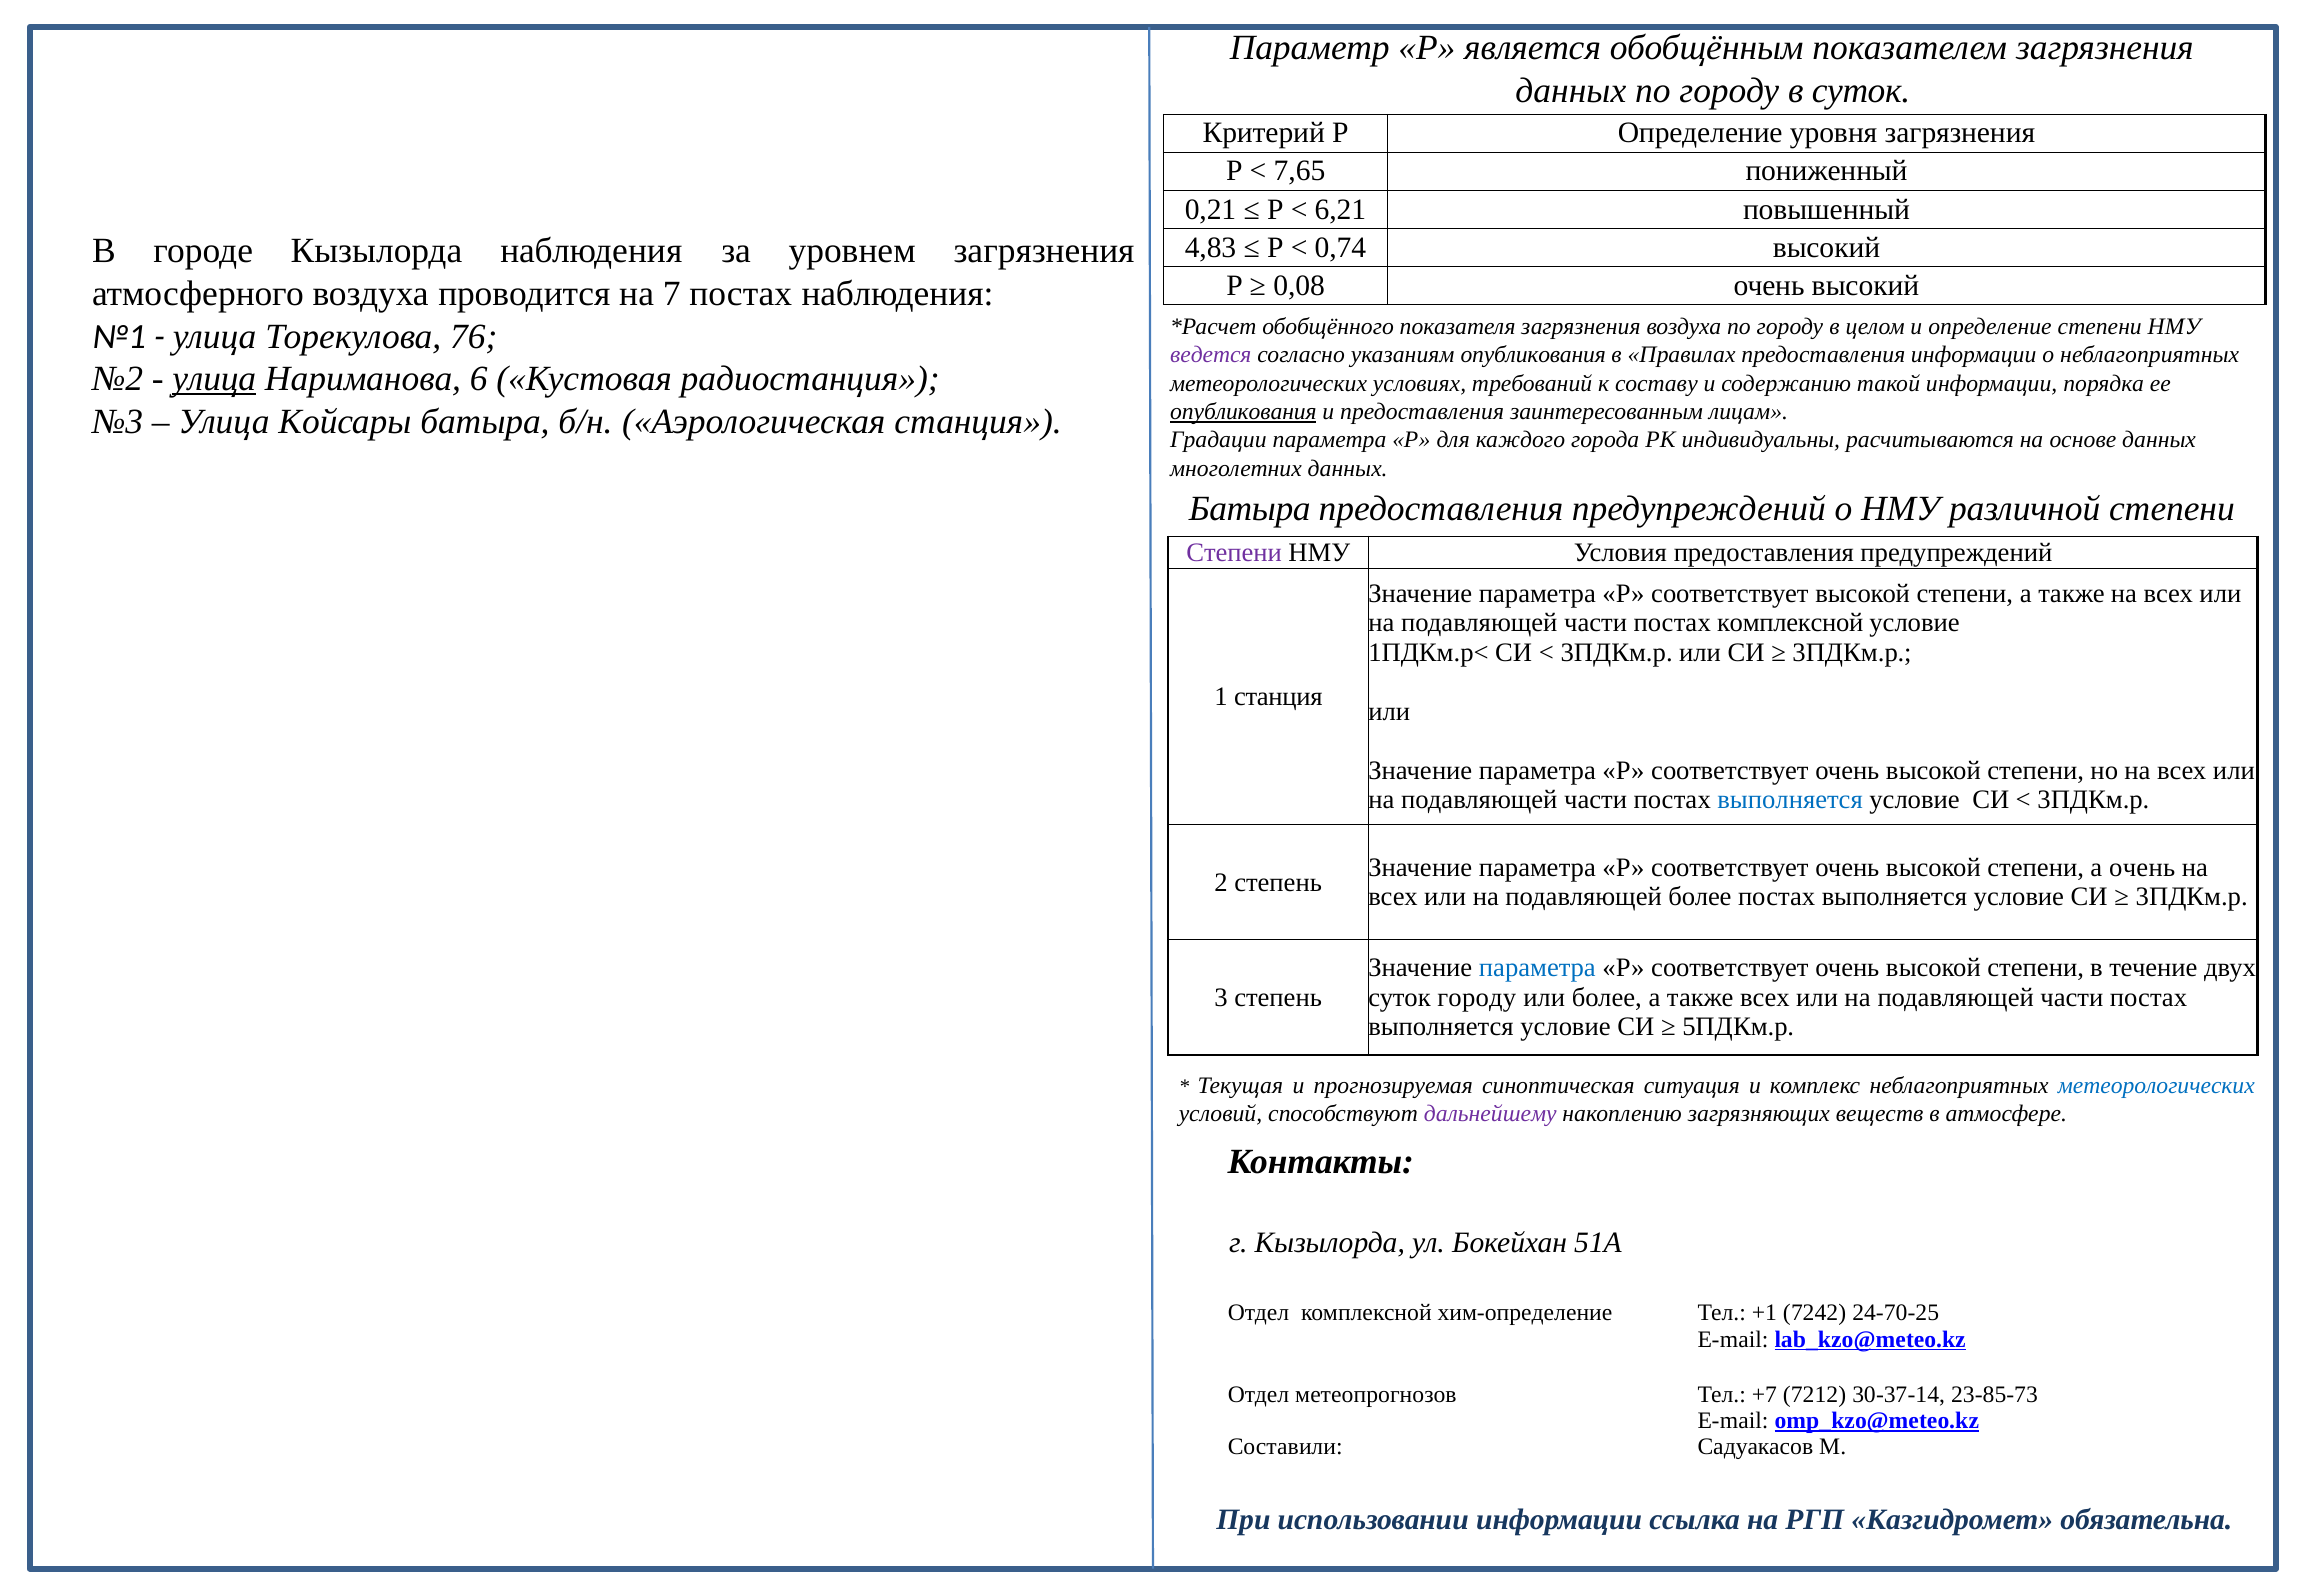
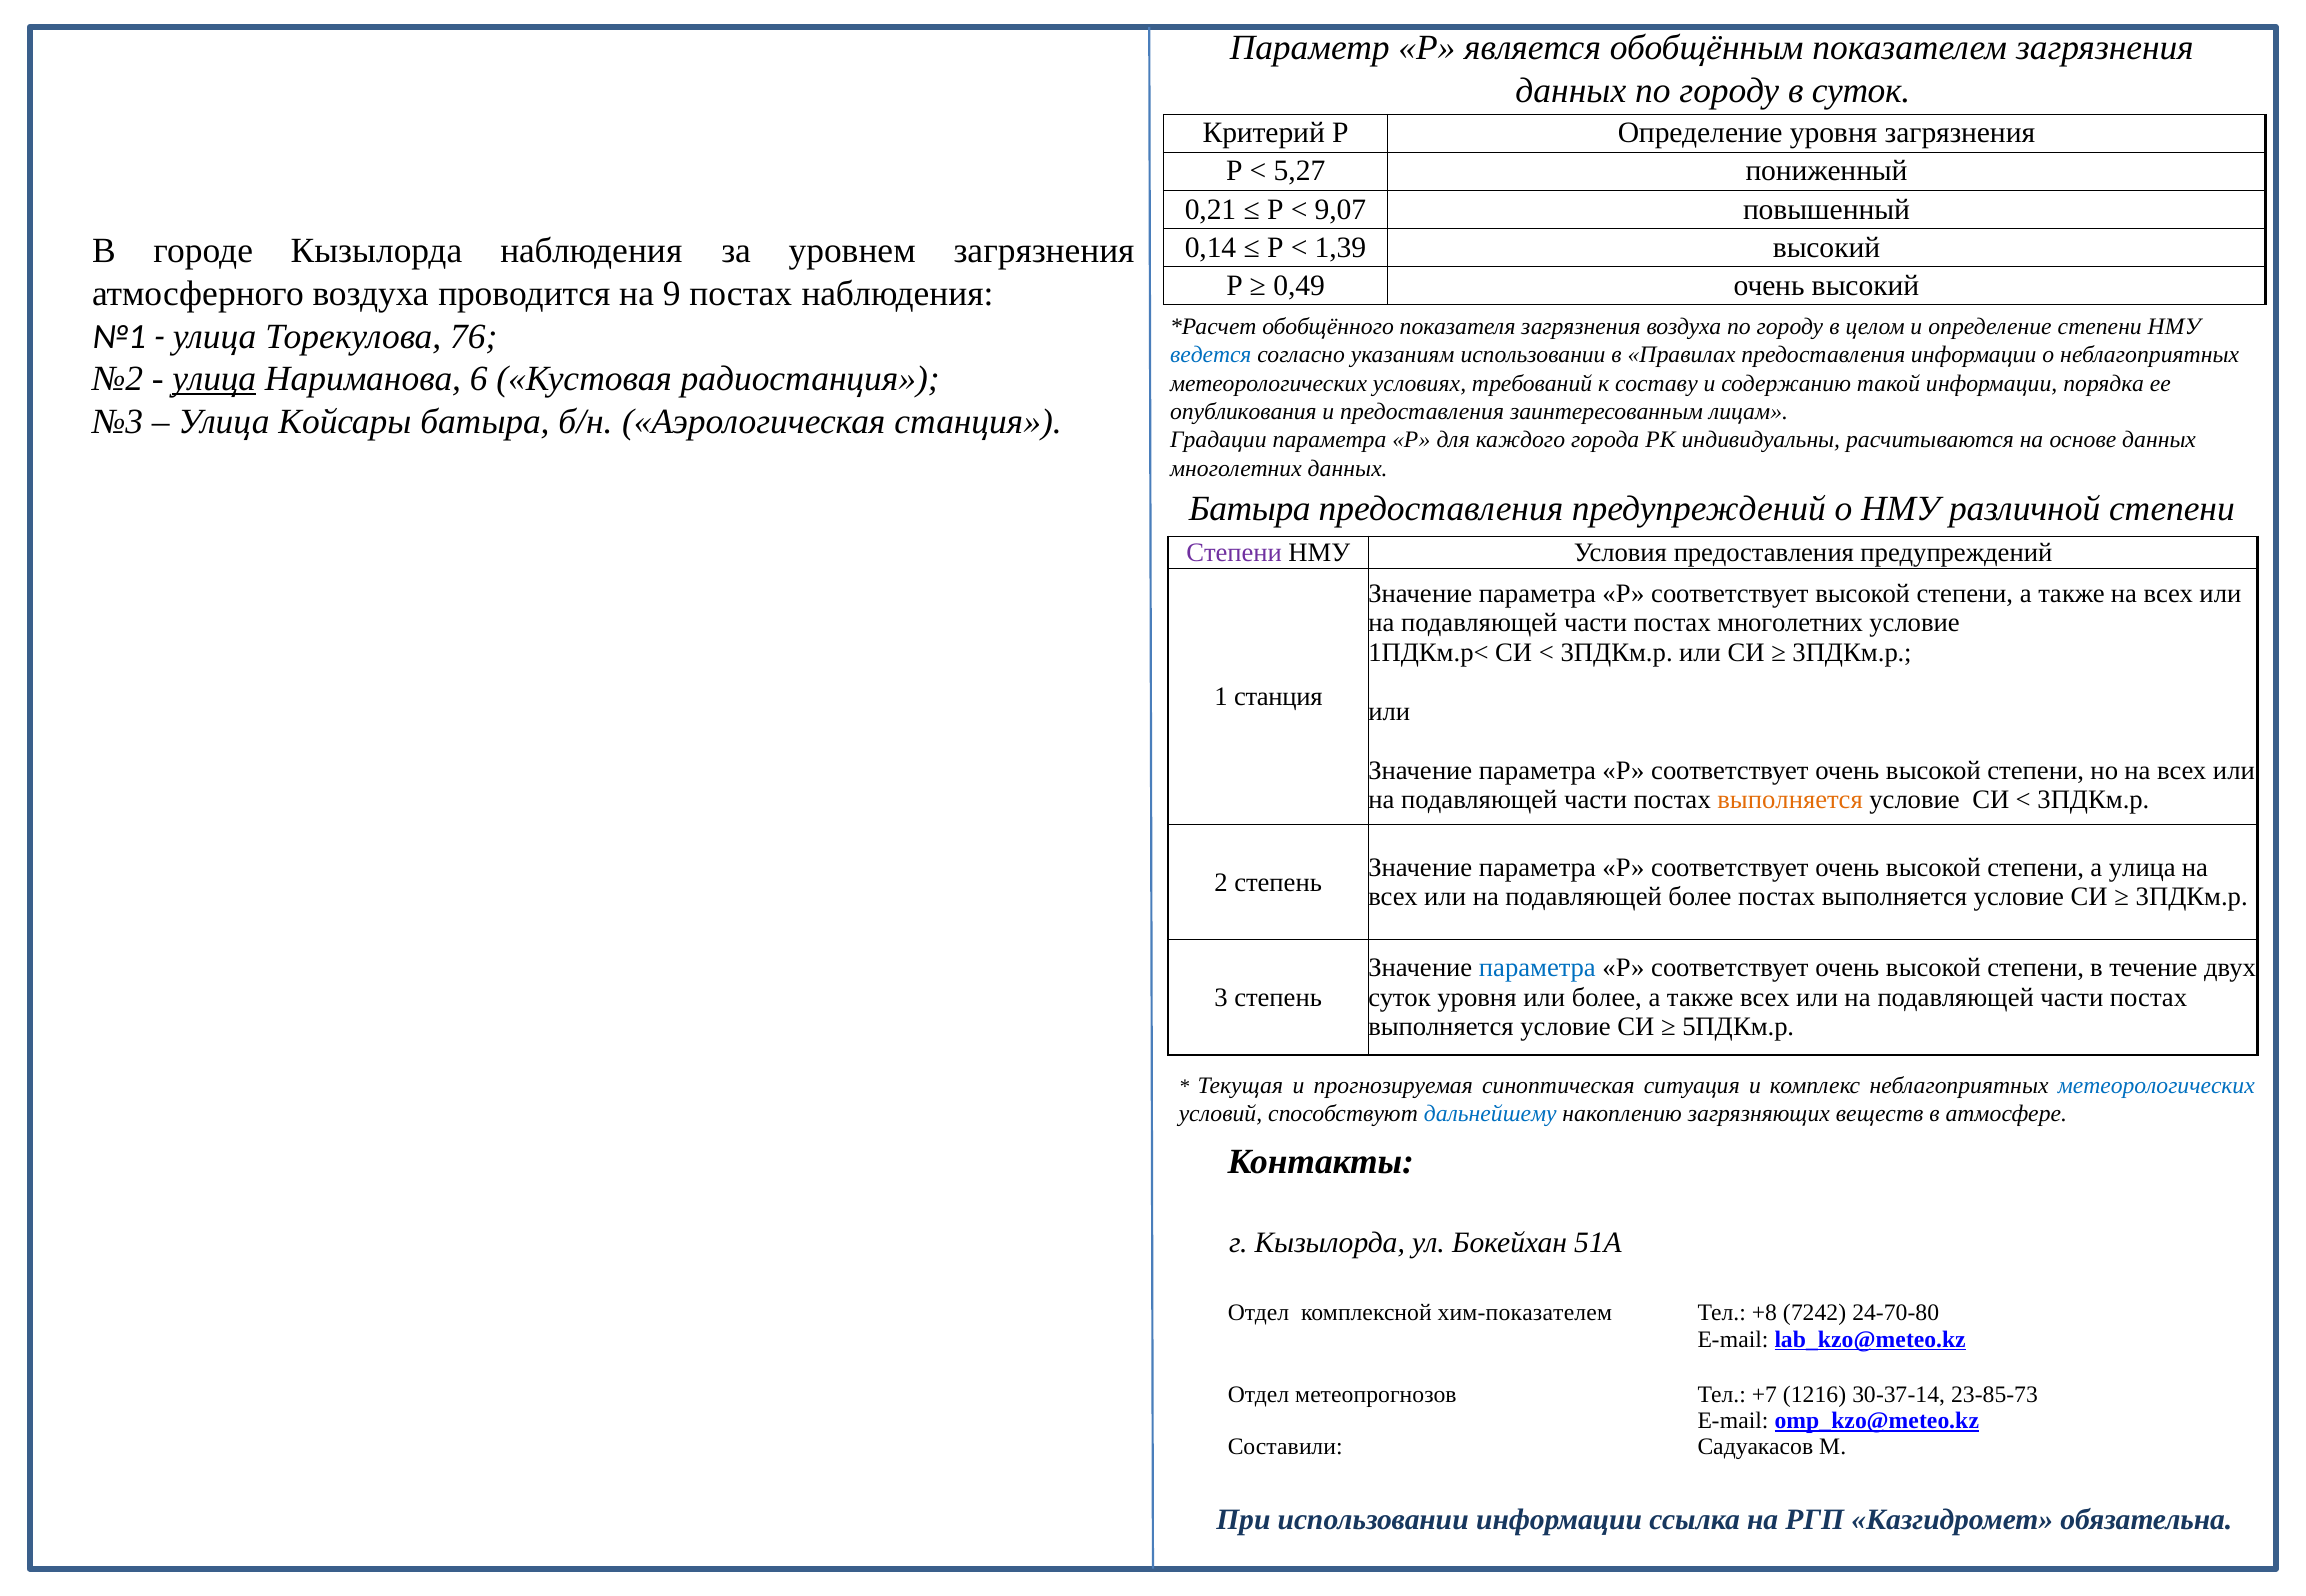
7,65: 7,65 -> 5,27 (1299, 171)
6,21: 6,21 -> 9,07 (1340, 209)
4,83: 4,83 -> 0,14 (1211, 247)
0,74: 0,74 -> 1,39 (1340, 247)
0,08: 0,08 -> 0,49 (1299, 285)
7: 7 -> 9 (672, 294)
ведется colour: purple -> blue (1211, 355)
указаниям опубликования: опубликования -> использовании (1533, 355)
опубликования underline: present -> none (1243, 412)
постах комплексной: комплексной -> многолетних (1790, 623)
выполняется colour: blue -> orange (1790, 800)
а очень: очень -> улица (2142, 868)
суток городу: городу -> уровня (1477, 998)
дальнейшему colour: purple -> blue (1490, 1114)
хим-определение: хим-определение -> хим-показателем (1525, 1314)
+1: +1 -> +8 (1764, 1314)
24-70-25: 24-70-25 -> 24-70-80 (1896, 1314)
7212: 7212 -> 1216 (1815, 1395)
